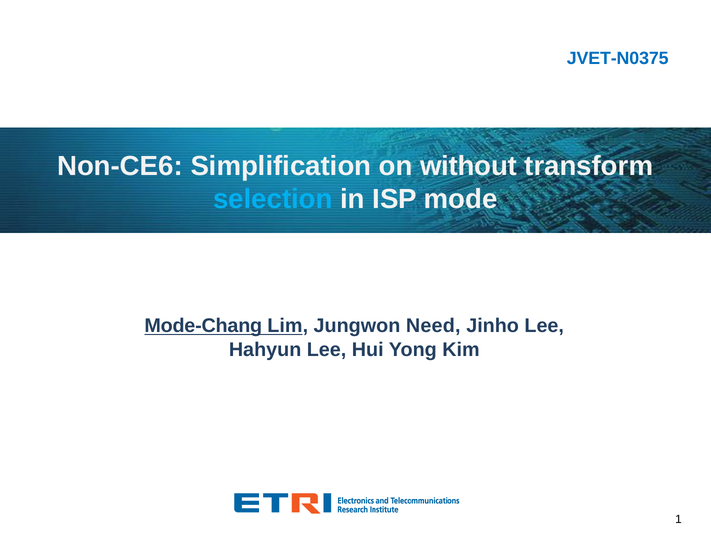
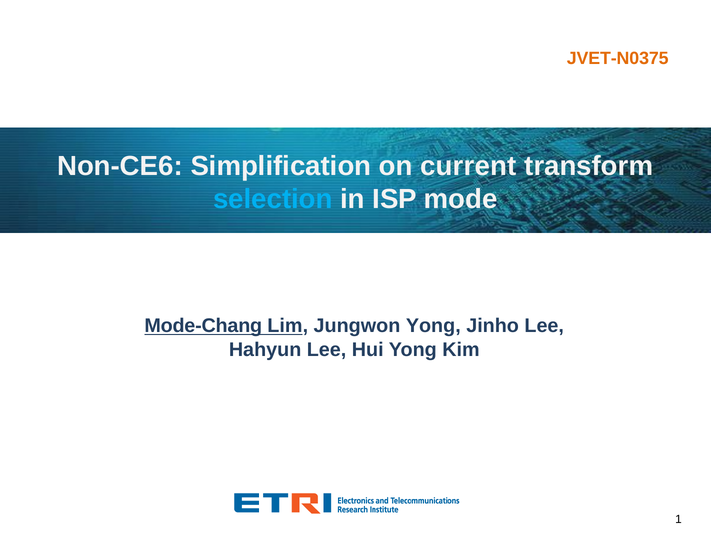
JVET-N0375 colour: blue -> orange (618, 59)
without: without -> current (468, 166)
Jungwon Need: Need -> Yong (433, 326)
